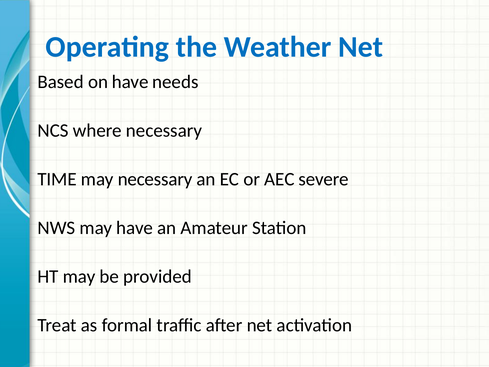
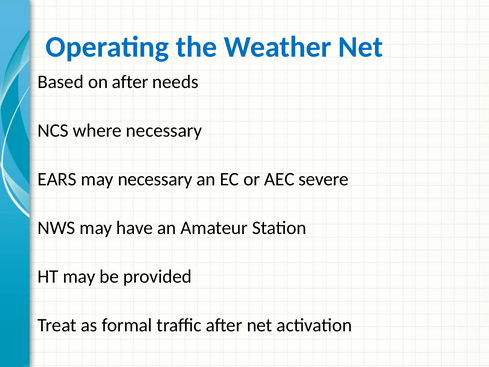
on have: have -> after (130, 82)
TIME: TIME -> EARS (57, 179)
